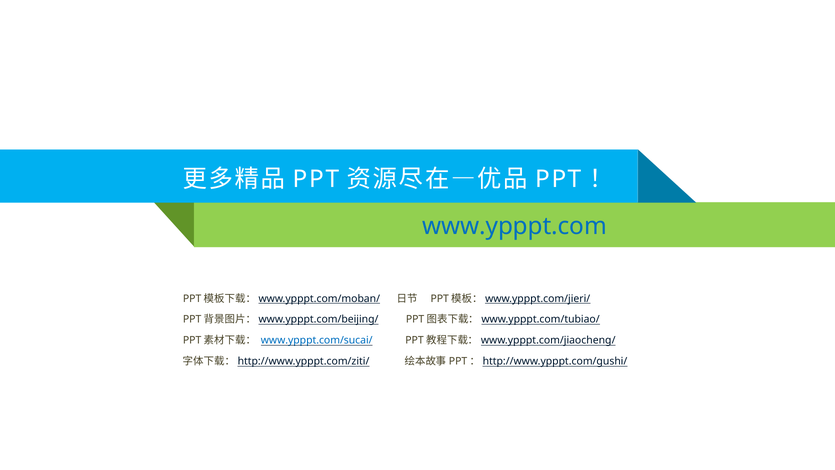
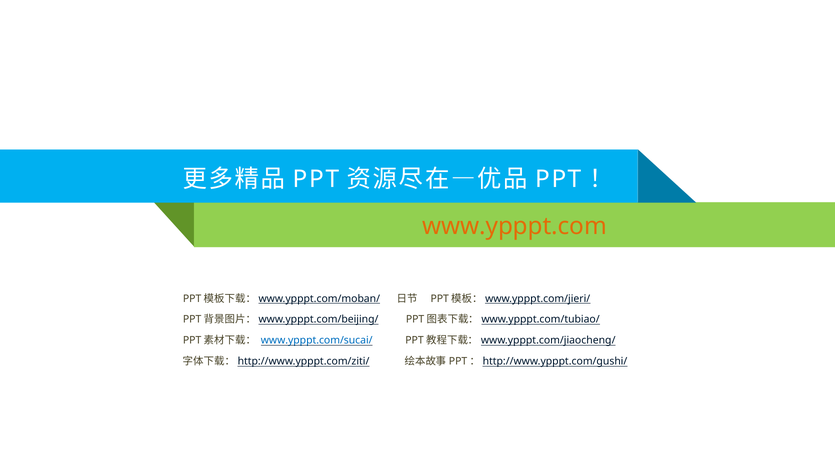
www.ypppt.com colour: blue -> orange (514, 226)
